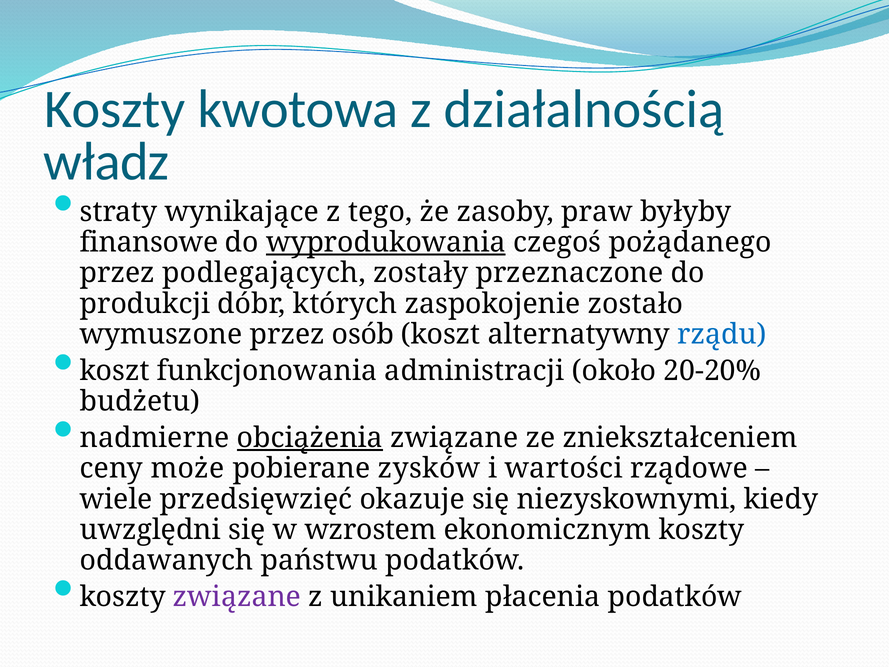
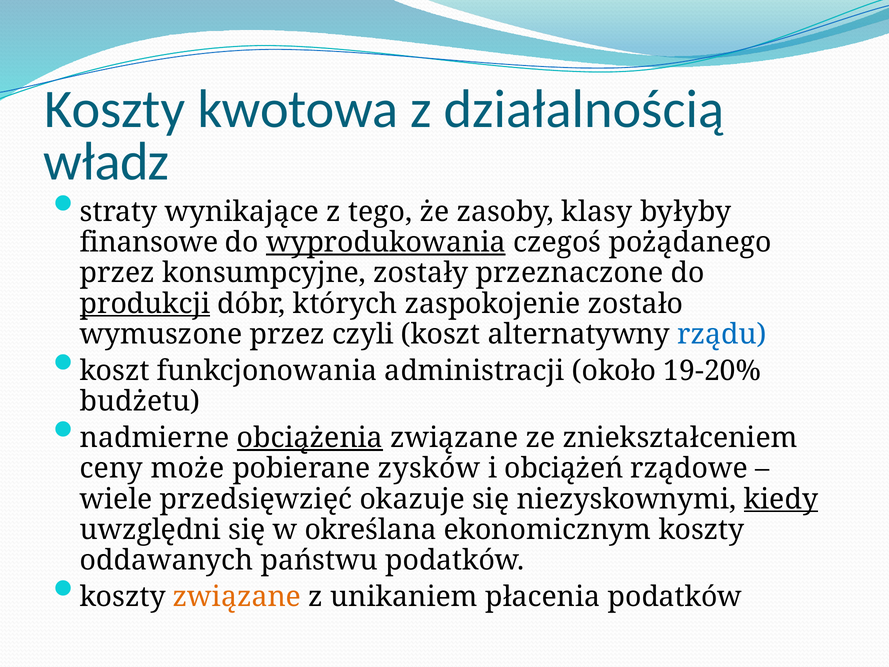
praw: praw -> klasy (597, 212)
podlegających: podlegających -> konsumpcyjne (264, 273)
produkcji underline: none -> present (145, 304)
osób: osób -> czyli (363, 334)
20-20%: 20-20% -> 19-20% (712, 371)
wartości: wartości -> obciążeń (564, 468)
kiedy underline: none -> present (781, 499)
wzrostem: wzrostem -> określana (371, 530)
związane colour: purple -> orange (237, 597)
